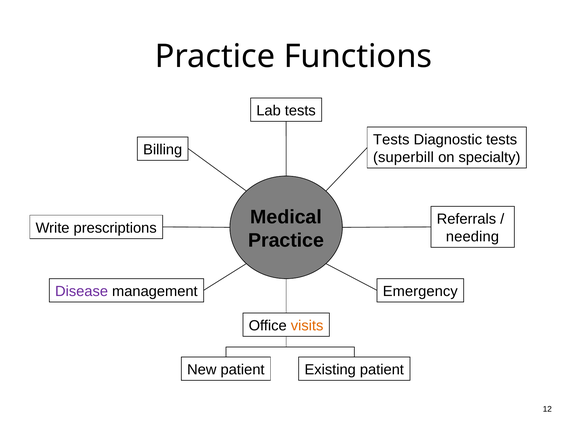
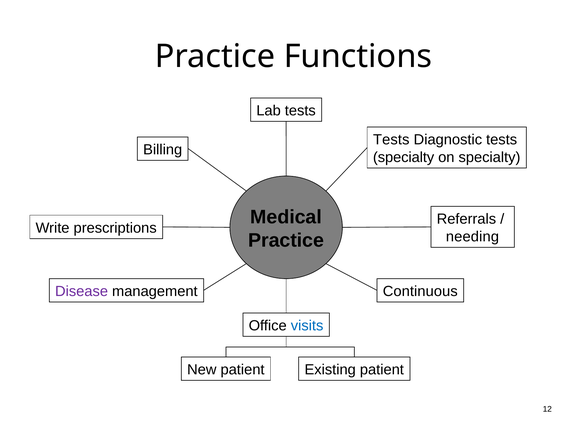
superbill: superbill -> specialty (404, 157)
Emergency: Emergency -> Continuous (420, 292)
visits colour: orange -> blue (307, 326)
